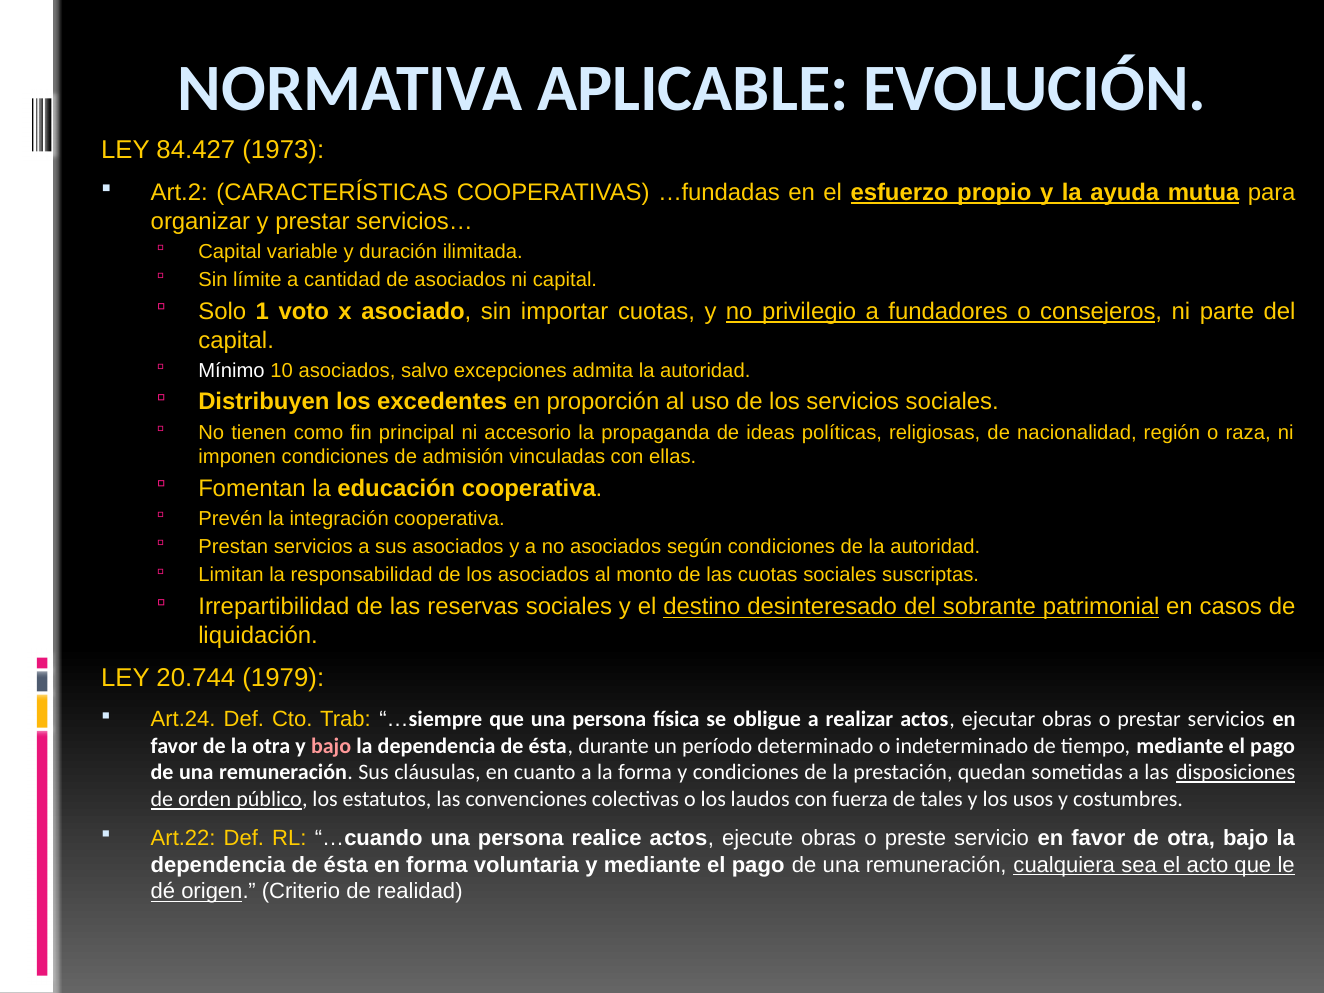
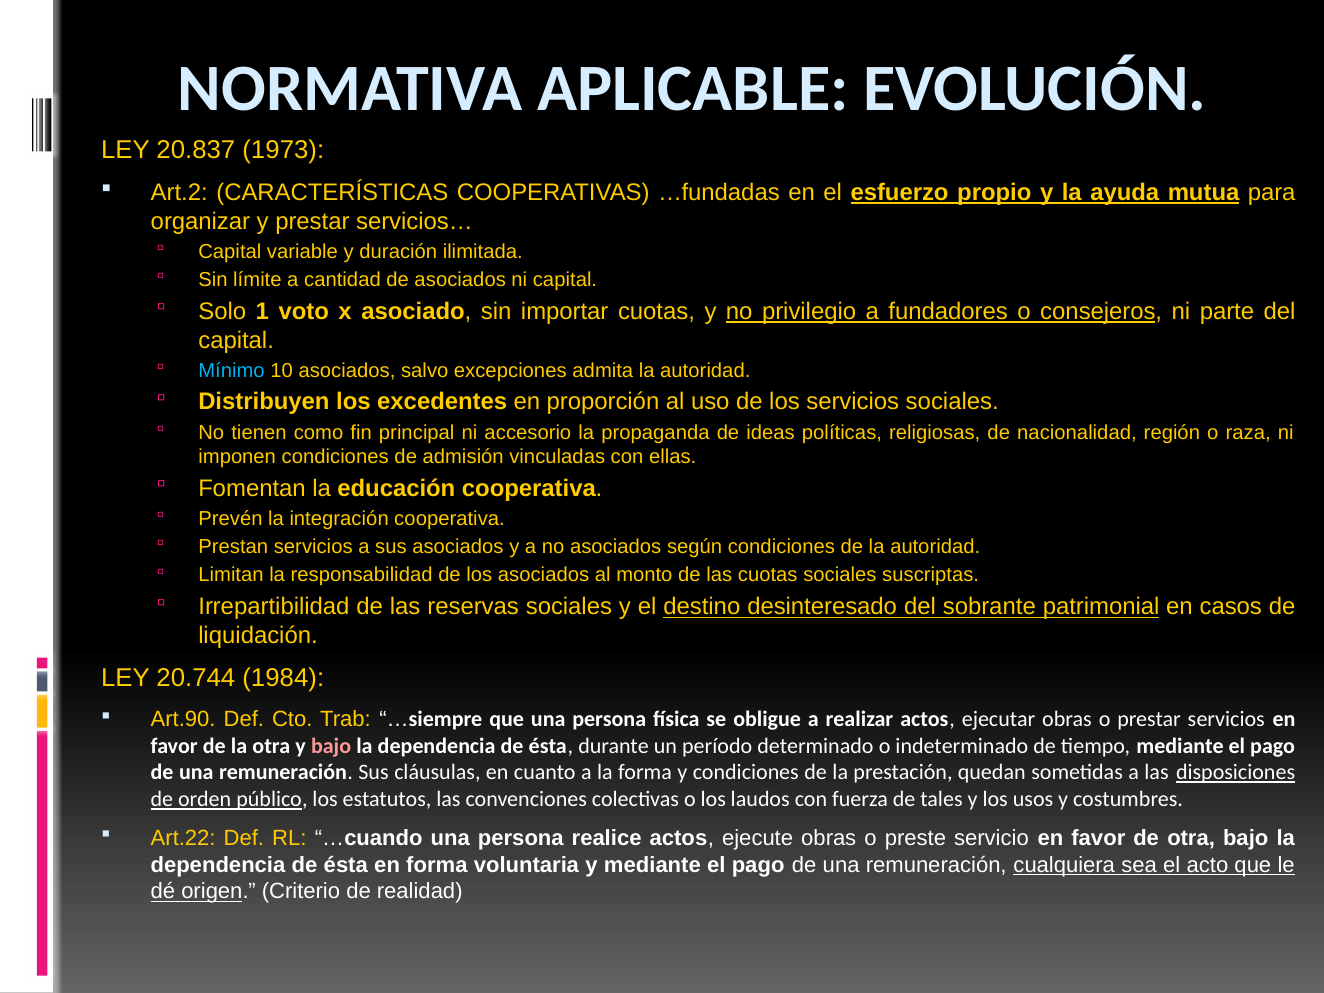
84.427: 84.427 -> 20.837 (196, 150)
Mínimo colour: white -> light blue (232, 370)
1979: 1979 -> 1984 (283, 678)
Art.24: Art.24 -> Art.90 (183, 720)
